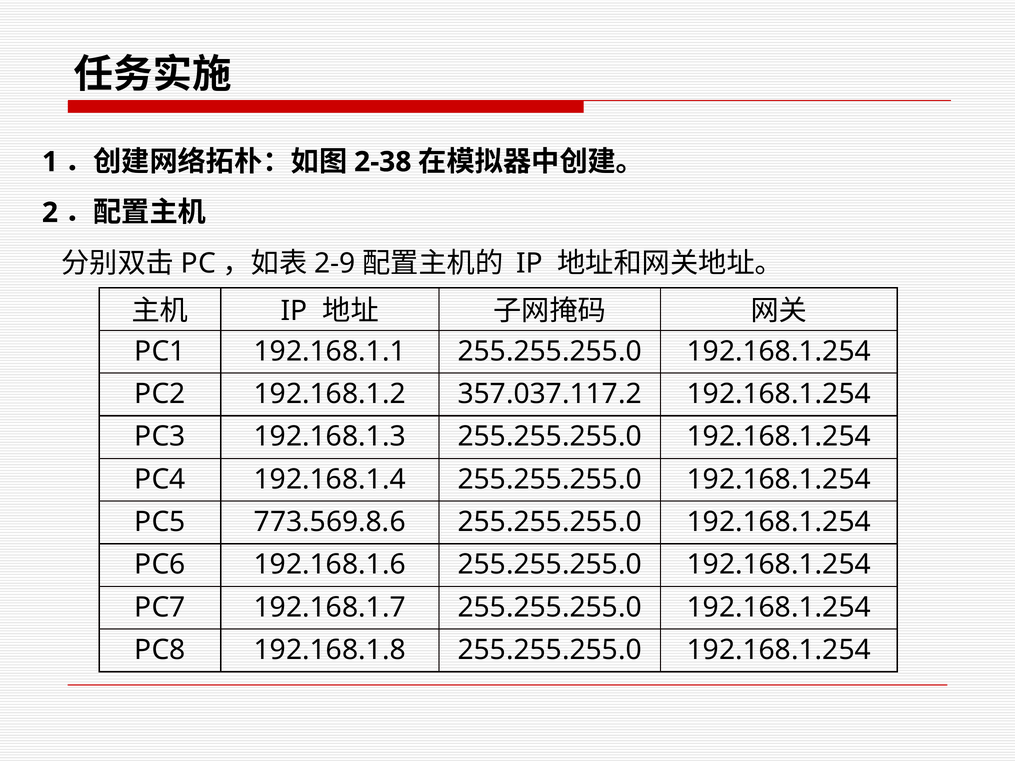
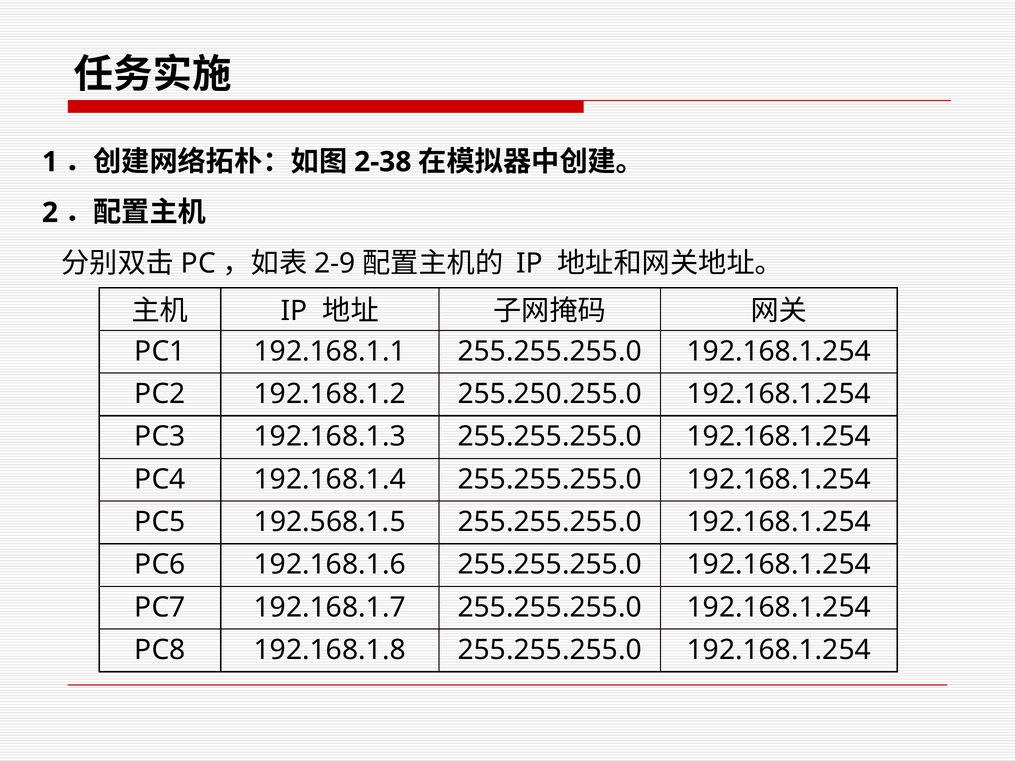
357.037.117.2: 357.037.117.2 -> 255.250.255.0 (550, 394)
773.569.8.6: 773.569.8.6 -> 192.568.1.5 (330, 522)
